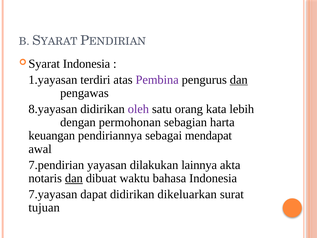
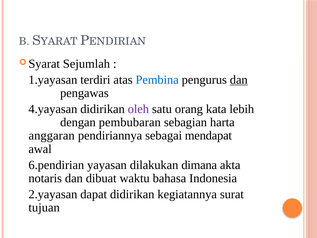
Syarat Indonesia: Indonesia -> Sejumlah (86, 64)
Pembina colour: purple -> blue (157, 80)
8.yayasan: 8.yayasan -> 4.yayasan (53, 109)
permohonan: permohonan -> pembubaran (130, 122)
keuangan: keuangan -> anggaran (52, 136)
7.pendirian: 7.pendirian -> 6.pendirian (56, 165)
lainnya: lainnya -> dimana (199, 165)
dan underline: present -> none (74, 178)
7.yayasan: 7.yayasan -> 2.yayasan (53, 194)
dikeluarkan: dikeluarkan -> kegiatannya (187, 194)
